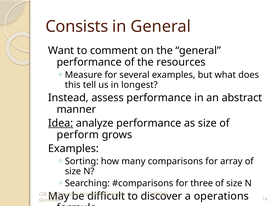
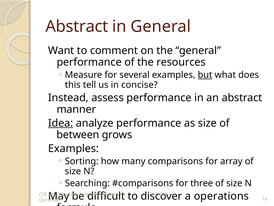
Consists: Consists -> Abstract (77, 26)
but underline: none -> present (205, 75)
longest: longest -> concise (139, 85)
perform: perform -> between (78, 134)
